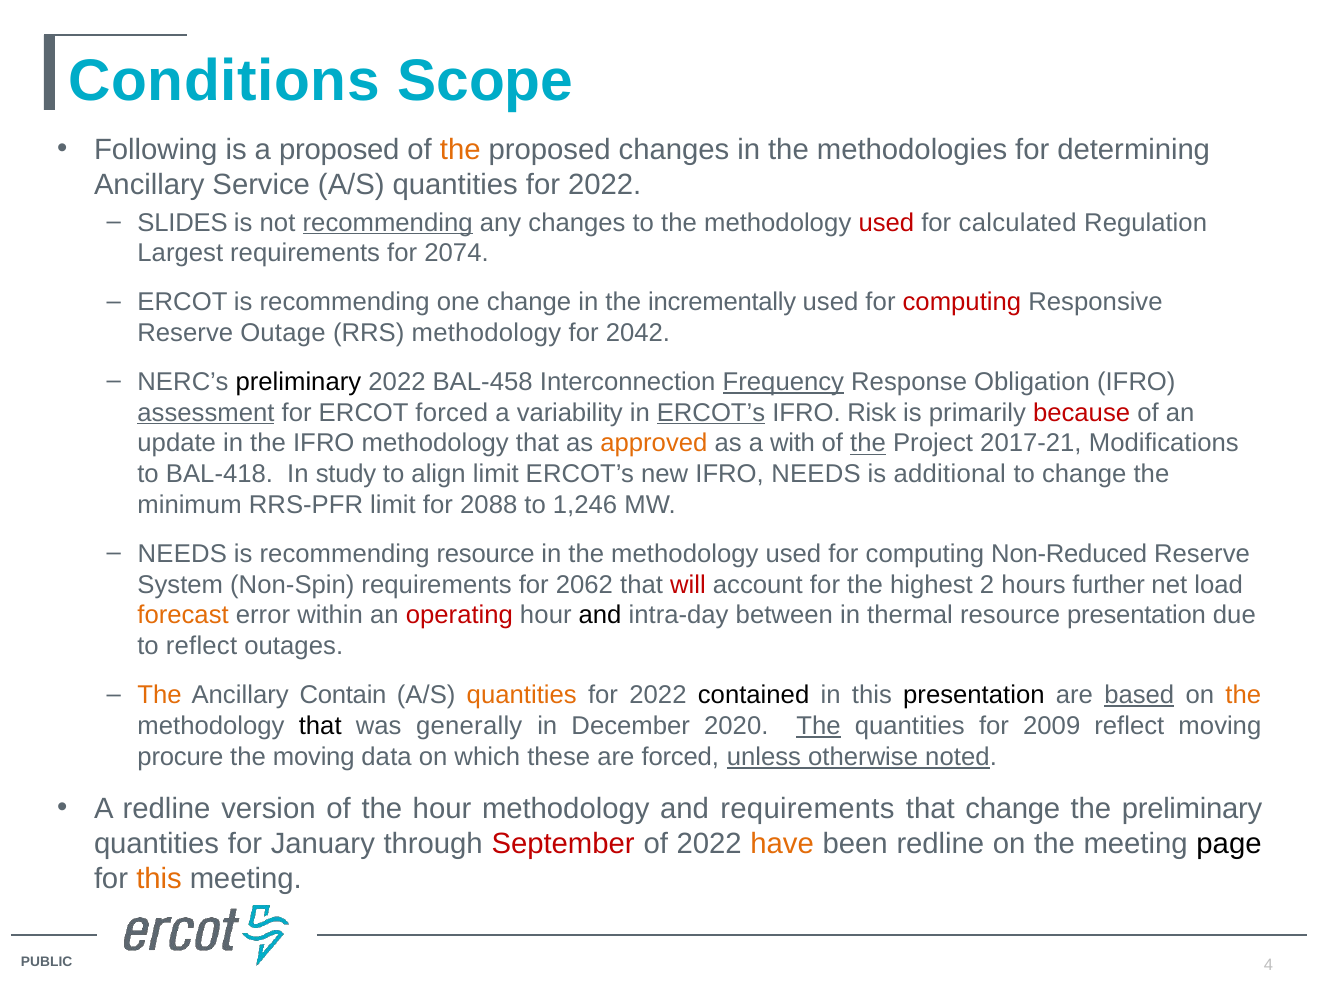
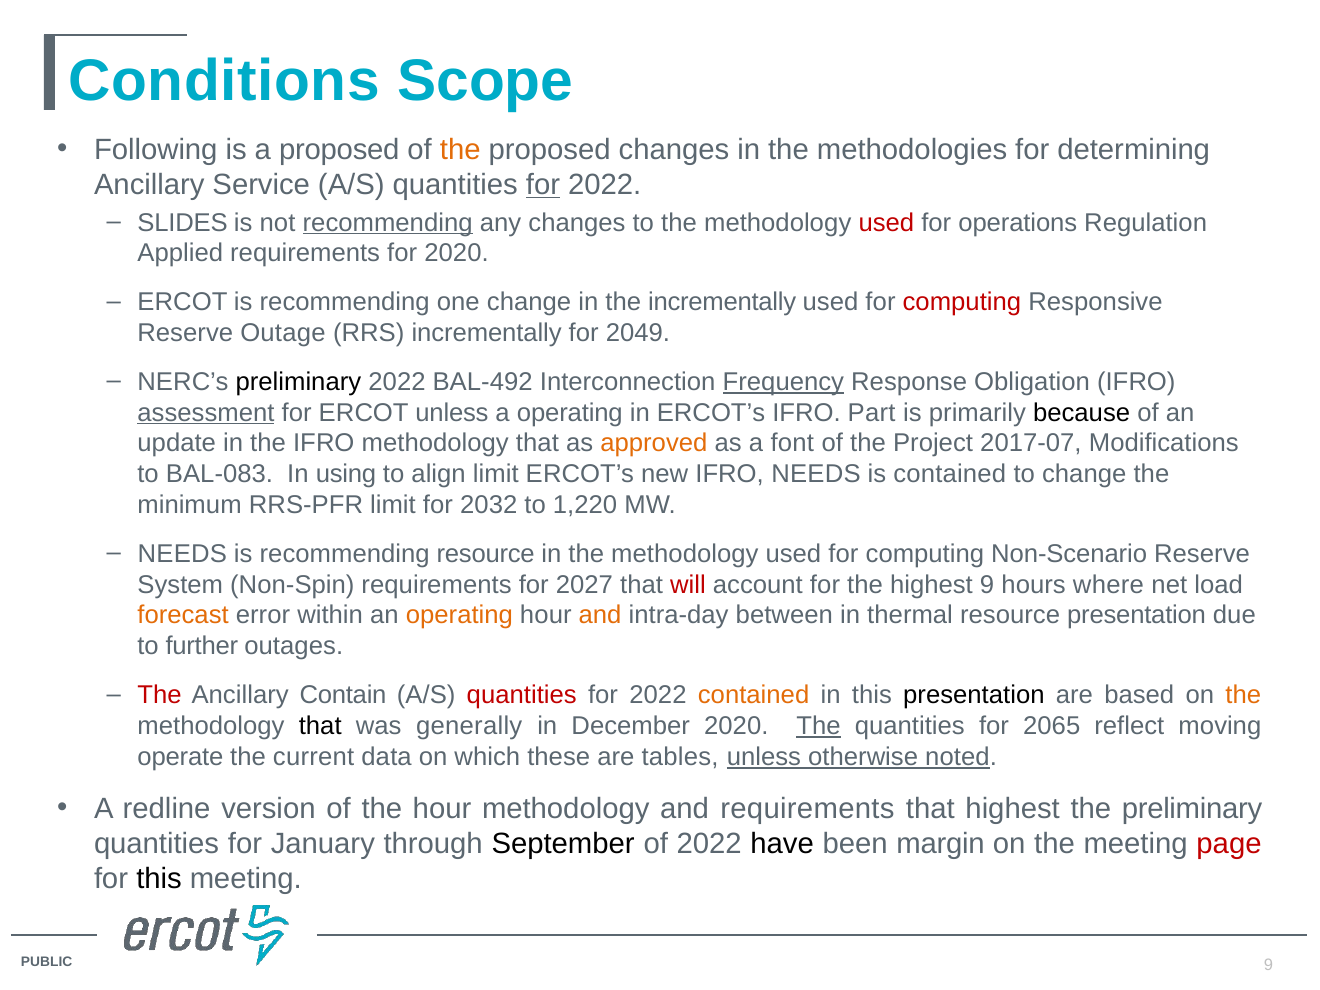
for underline: none -> present (543, 185)
calculated: calculated -> operations (1018, 223)
Largest: Largest -> Applied (180, 254)
for 2074: 2074 -> 2020 (457, 254)
RRS methodology: methodology -> incrementally (487, 333)
2042: 2042 -> 2049 (638, 333)
BAL-458: BAL-458 -> BAL-492 (483, 382)
ERCOT forced: forced -> unless (452, 413)
a variability: variability -> operating (570, 413)
ERCOT’s underline: present -> none (711, 413)
Risk: Risk -> Part (872, 413)
because colour: red -> black (1082, 413)
with: with -> font (792, 443)
the underline: present -> none (868, 443)
2017-21: 2017-21 -> 2017-07 (1031, 443)
BAL-418: BAL-418 -> BAL-083 (220, 474)
study: study -> using (346, 474)
is additional: additional -> contained (950, 474)
2088: 2088 -> 2032 (489, 505)
1,246: 1,246 -> 1,220 (585, 505)
Non-Reduced: Non-Reduced -> Non-Scenario (1069, 554)
2062: 2062 -> 2027 (584, 585)
highest 2: 2 -> 9 (987, 585)
further: further -> where (1108, 585)
operating colour: red -> orange (459, 615)
and colour: black -> orange (600, 615)
to reflect: reflect -> further (202, 646)
The colour: orange -> red (160, 695)
quantities colour: orange -> red (522, 695)
contained colour: black -> orange (754, 695)
based underline: present -> none (1139, 695)
2009: 2009 -> 2065 (1052, 726)
procure: procure -> operate (180, 757)
the moving: moving -> current (314, 757)
are forced: forced -> tables (680, 757)
that change: change -> highest (1013, 809)
September colour: red -> black (563, 844)
have colour: orange -> black (782, 844)
been redline: redline -> margin (940, 844)
page colour: black -> red (1229, 844)
this colour: orange -> black (159, 879)
4: 4 -> 9 (1268, 965)
